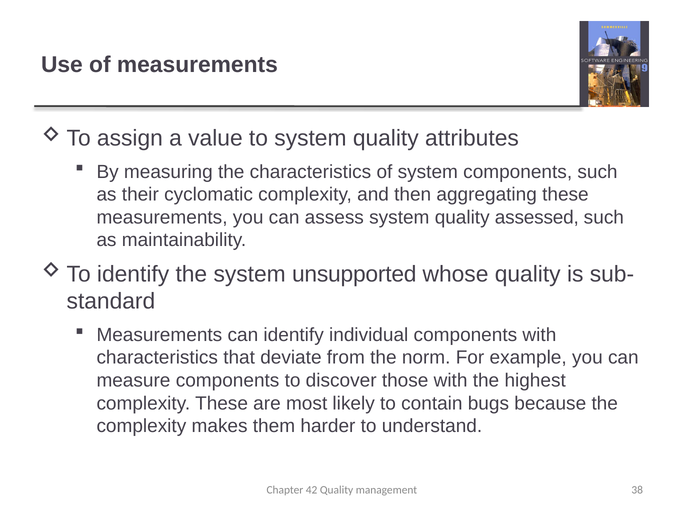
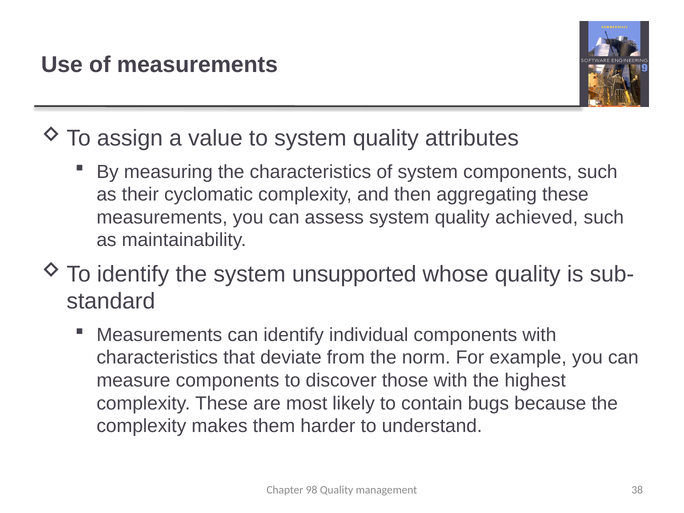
assessed: assessed -> achieved (537, 217)
42: 42 -> 98 (312, 490)
